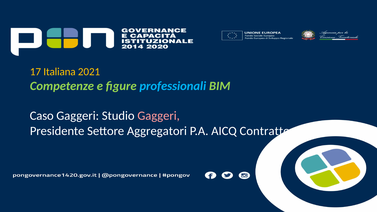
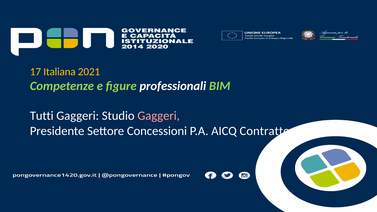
professionali colour: light blue -> white (173, 86)
Caso: Caso -> Tutti (42, 116)
Aggregatori: Aggregatori -> Concessioni (157, 131)
